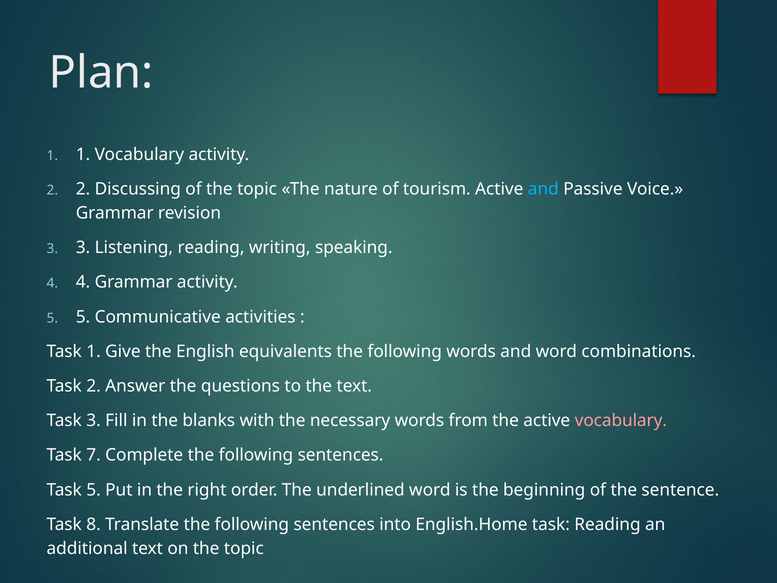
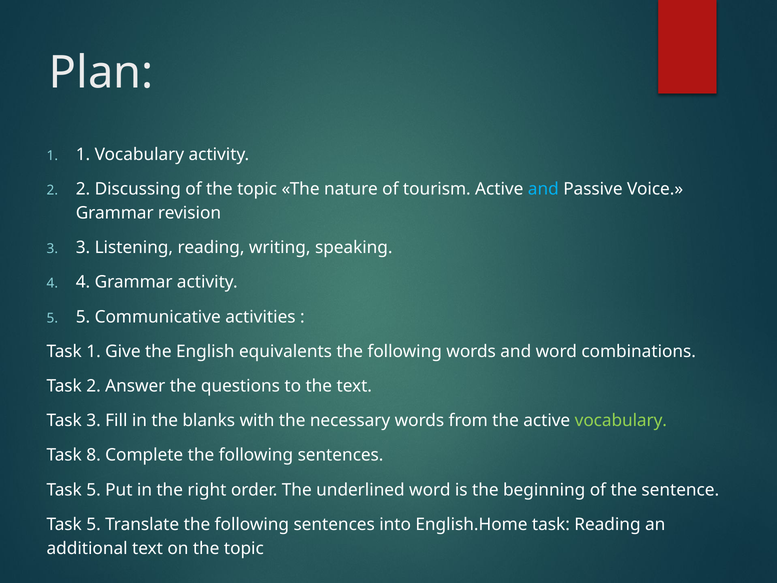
vocabulary colour: pink -> light green (621, 420)
7: 7 -> 8 (94, 455)
8: 8 -> 5 (94, 524)
